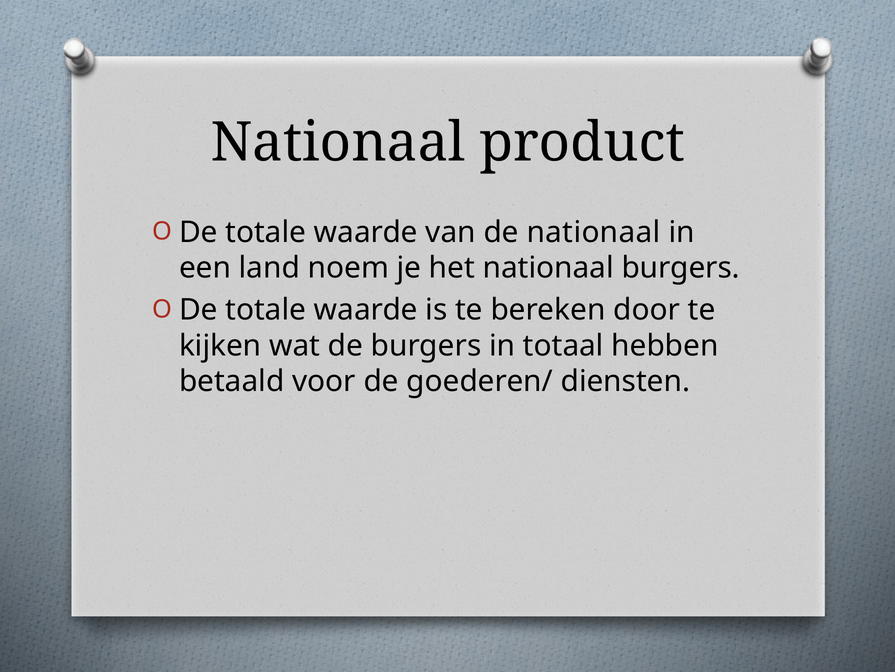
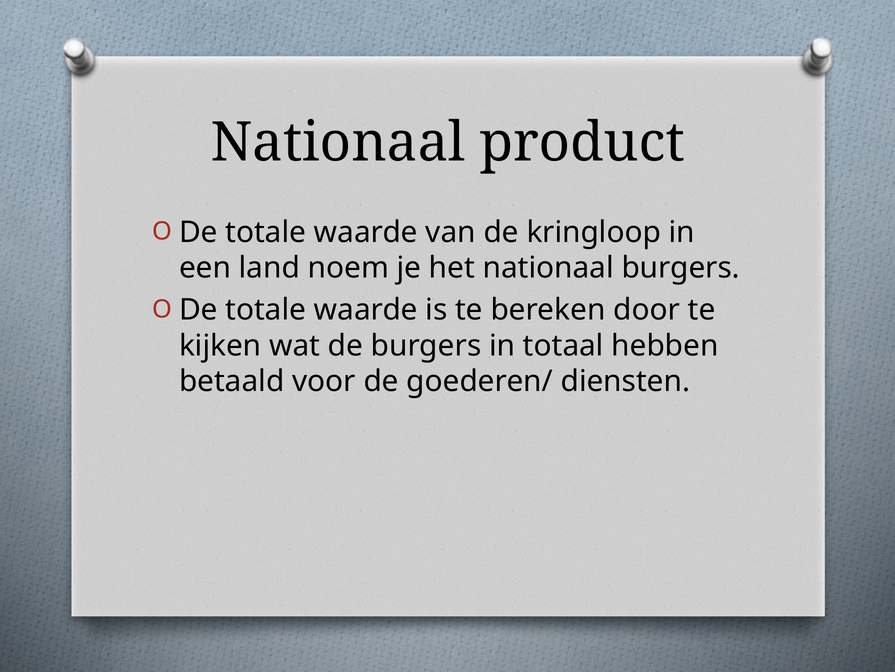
de nationaal: nationaal -> kringloop (594, 232)
